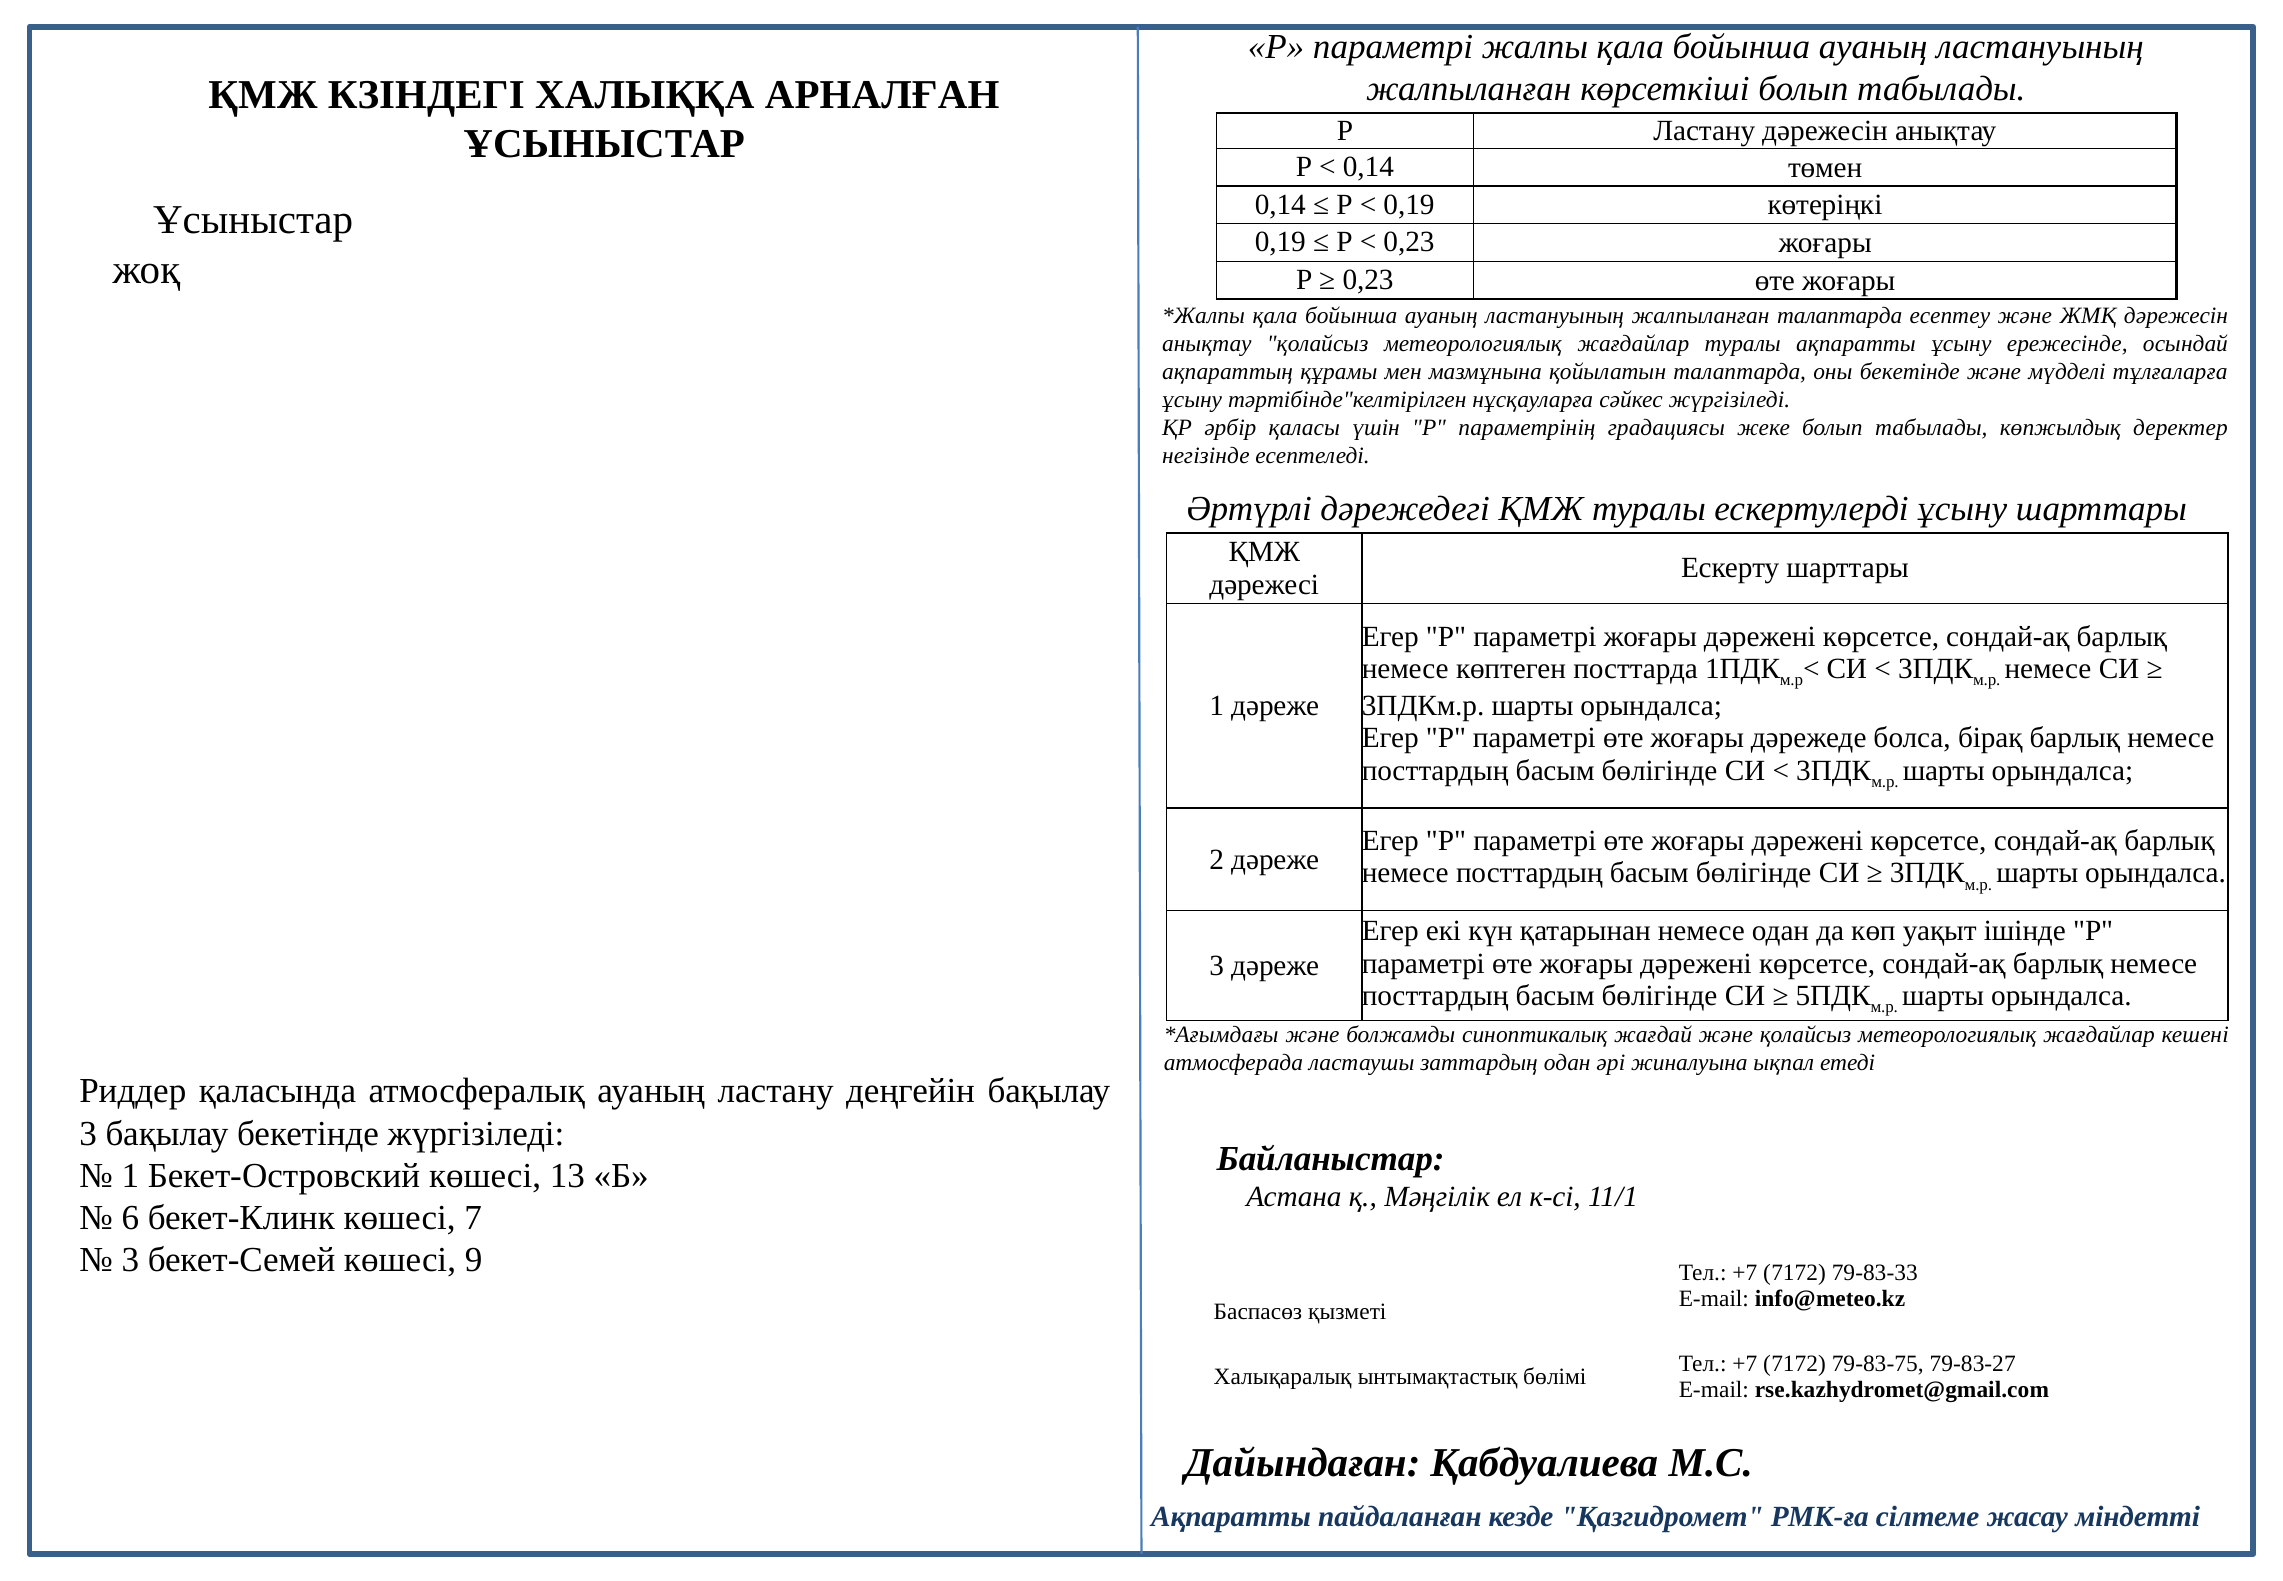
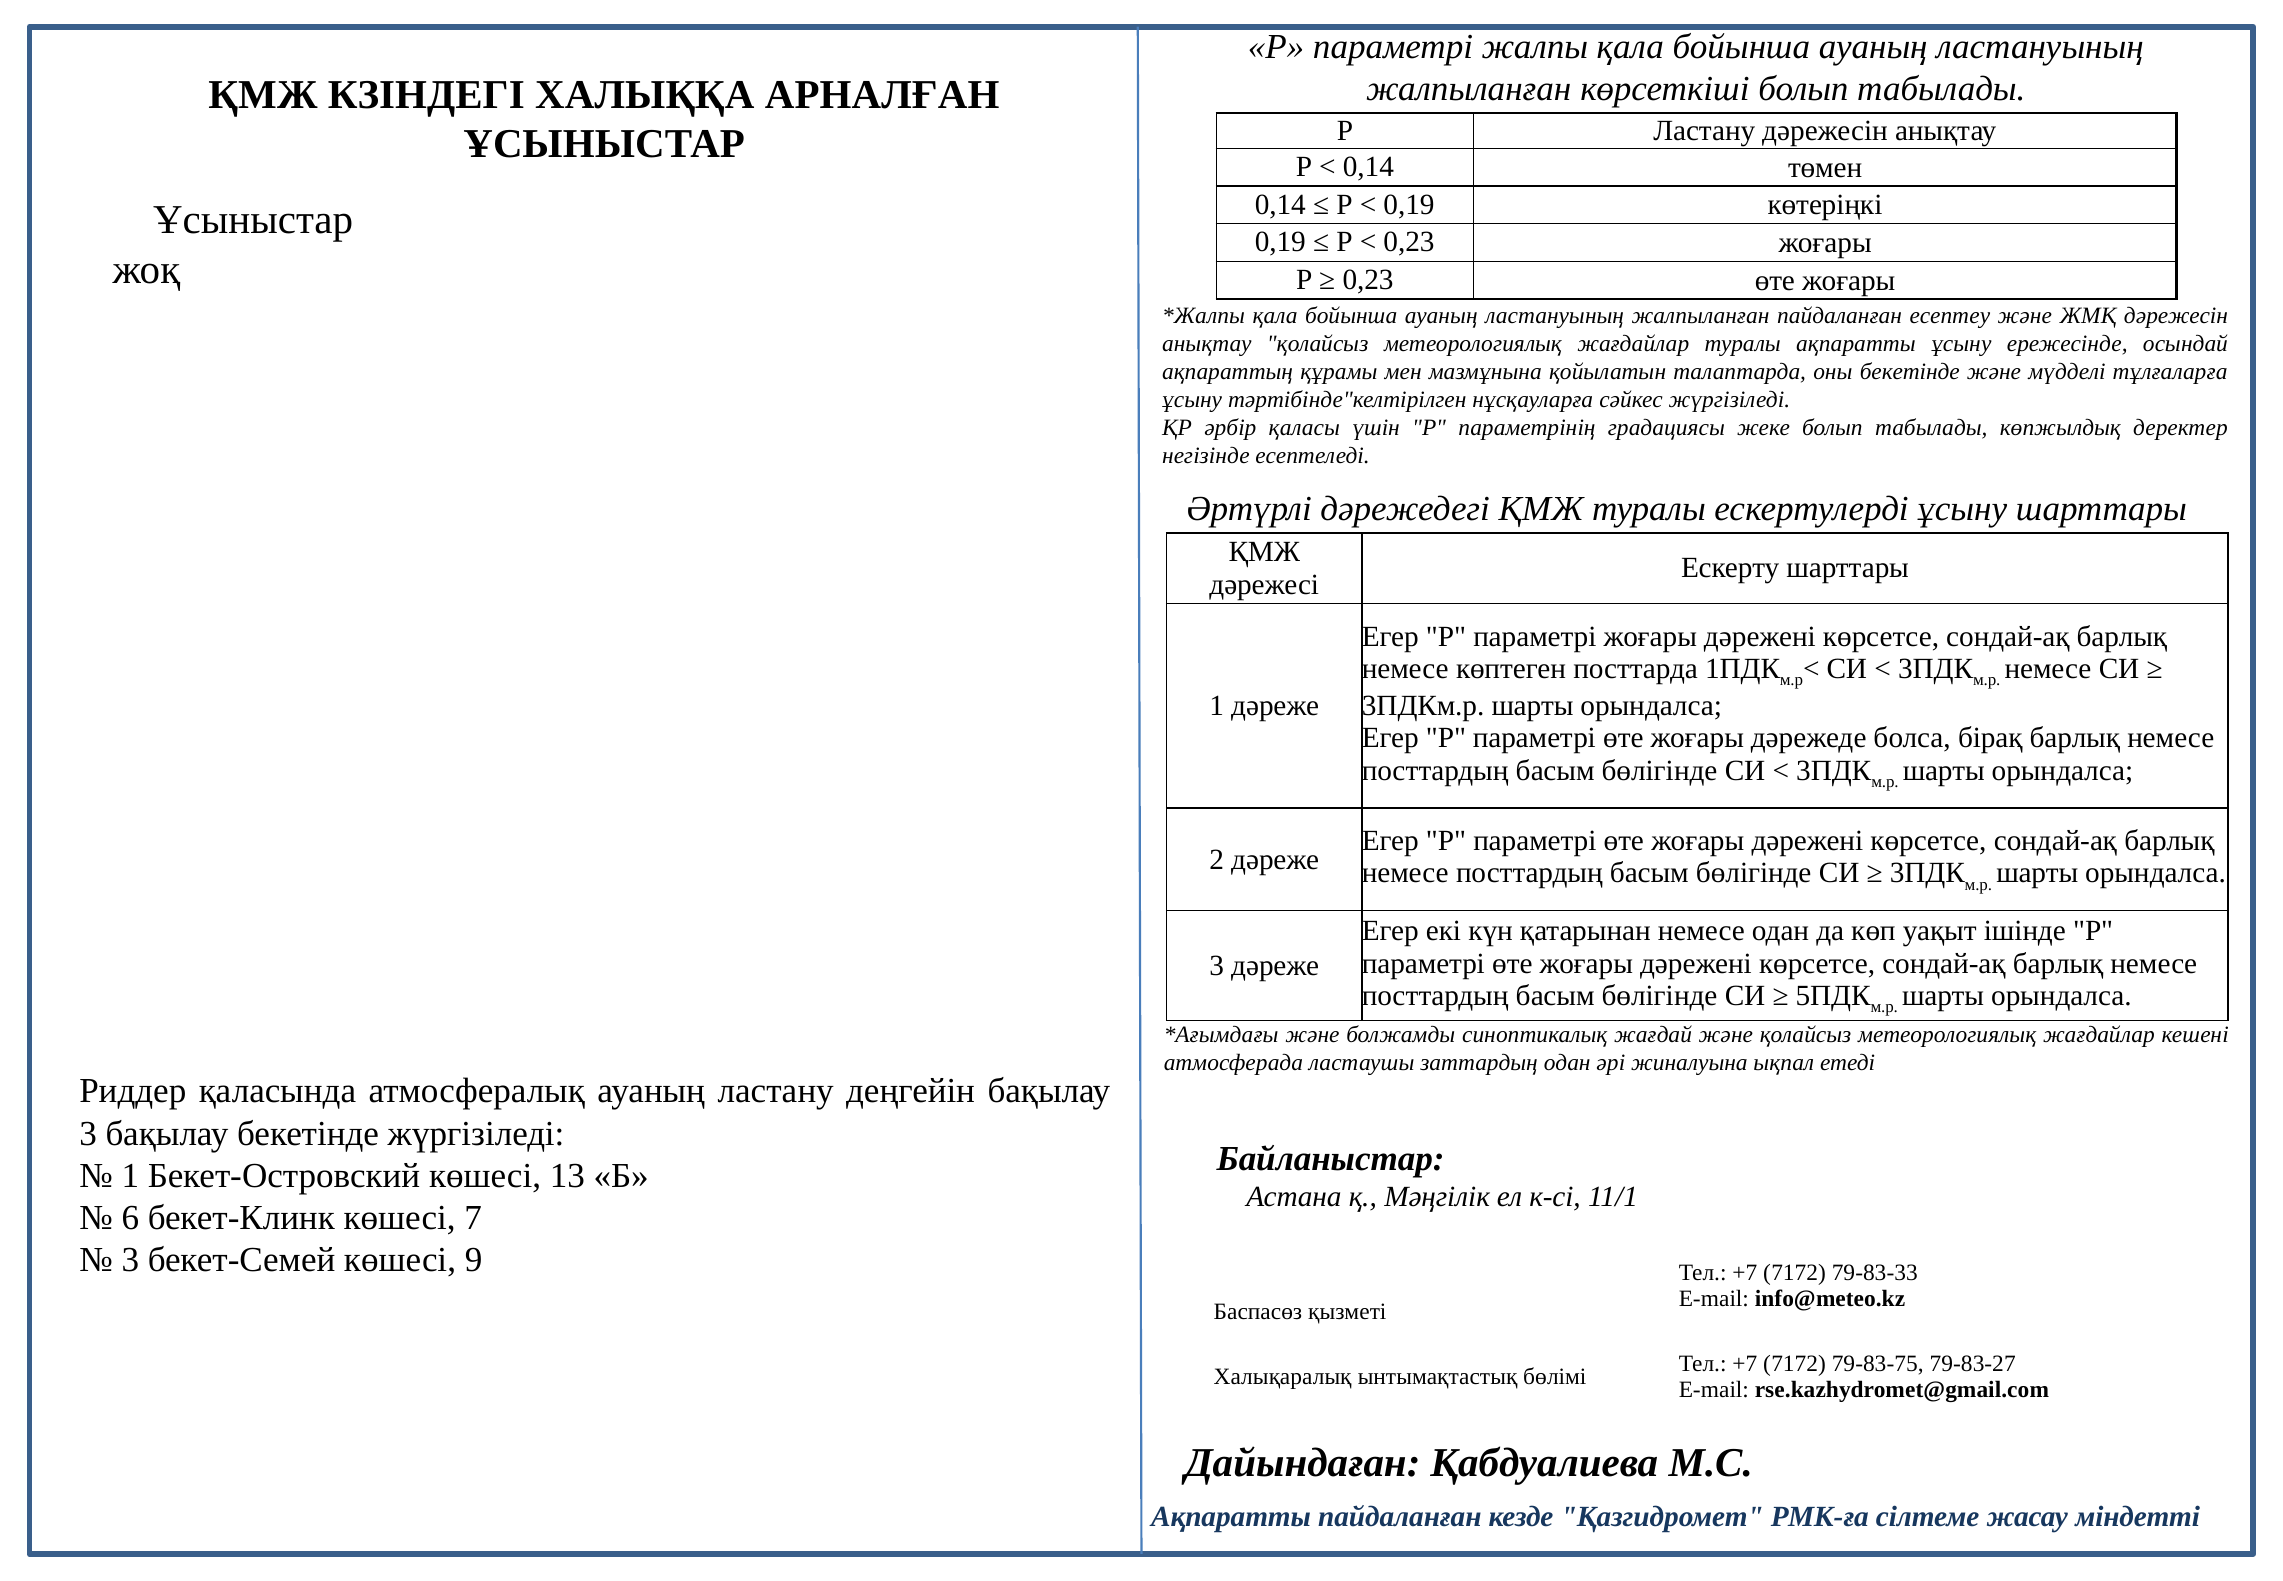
жалпыланған талаптарда: талаптарда -> пайдаланған (1840, 315)
